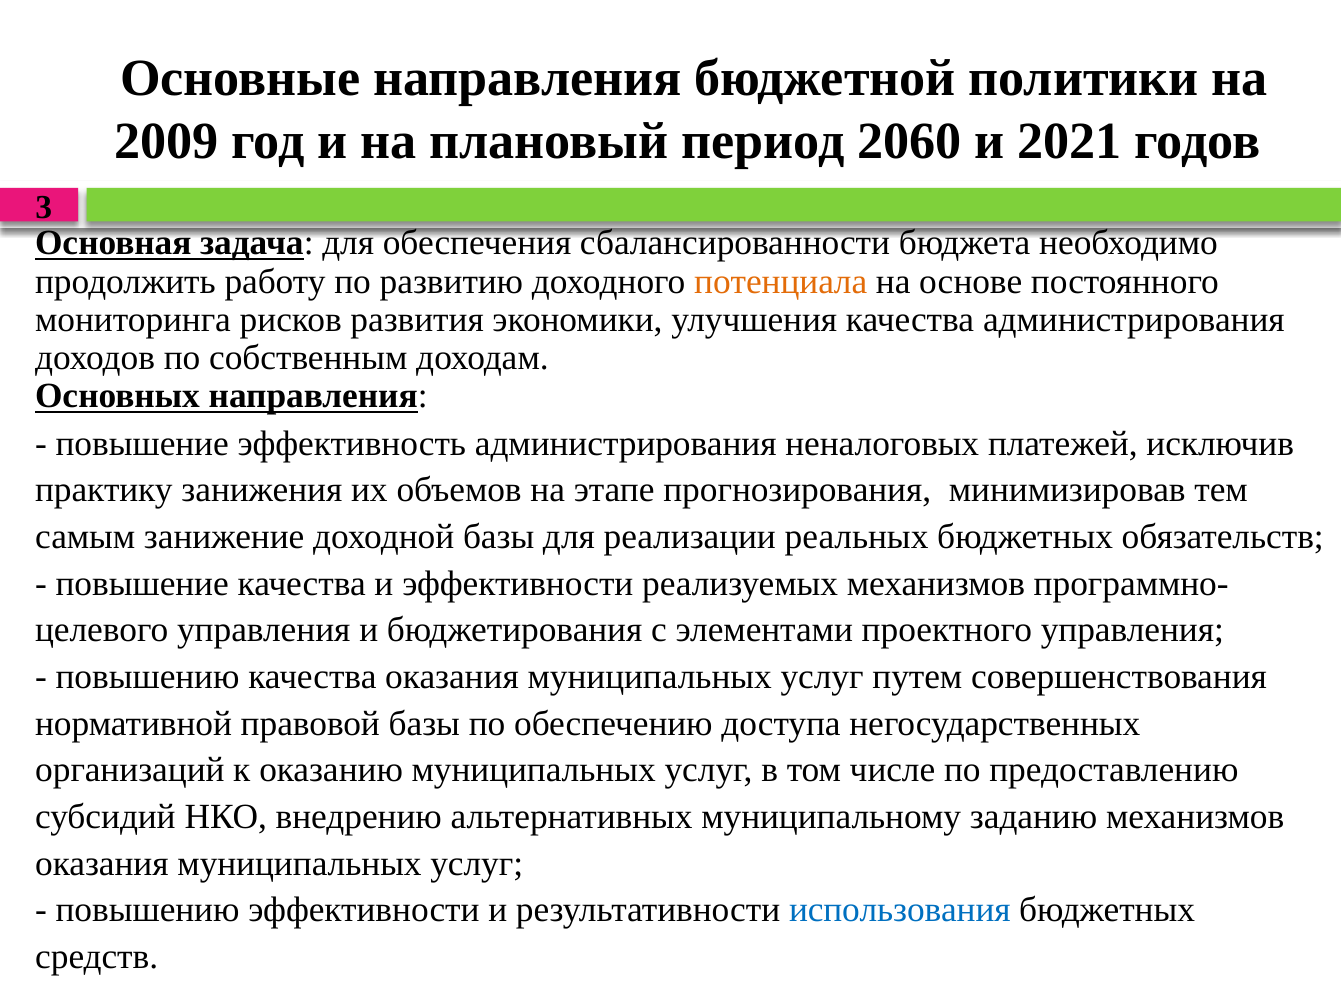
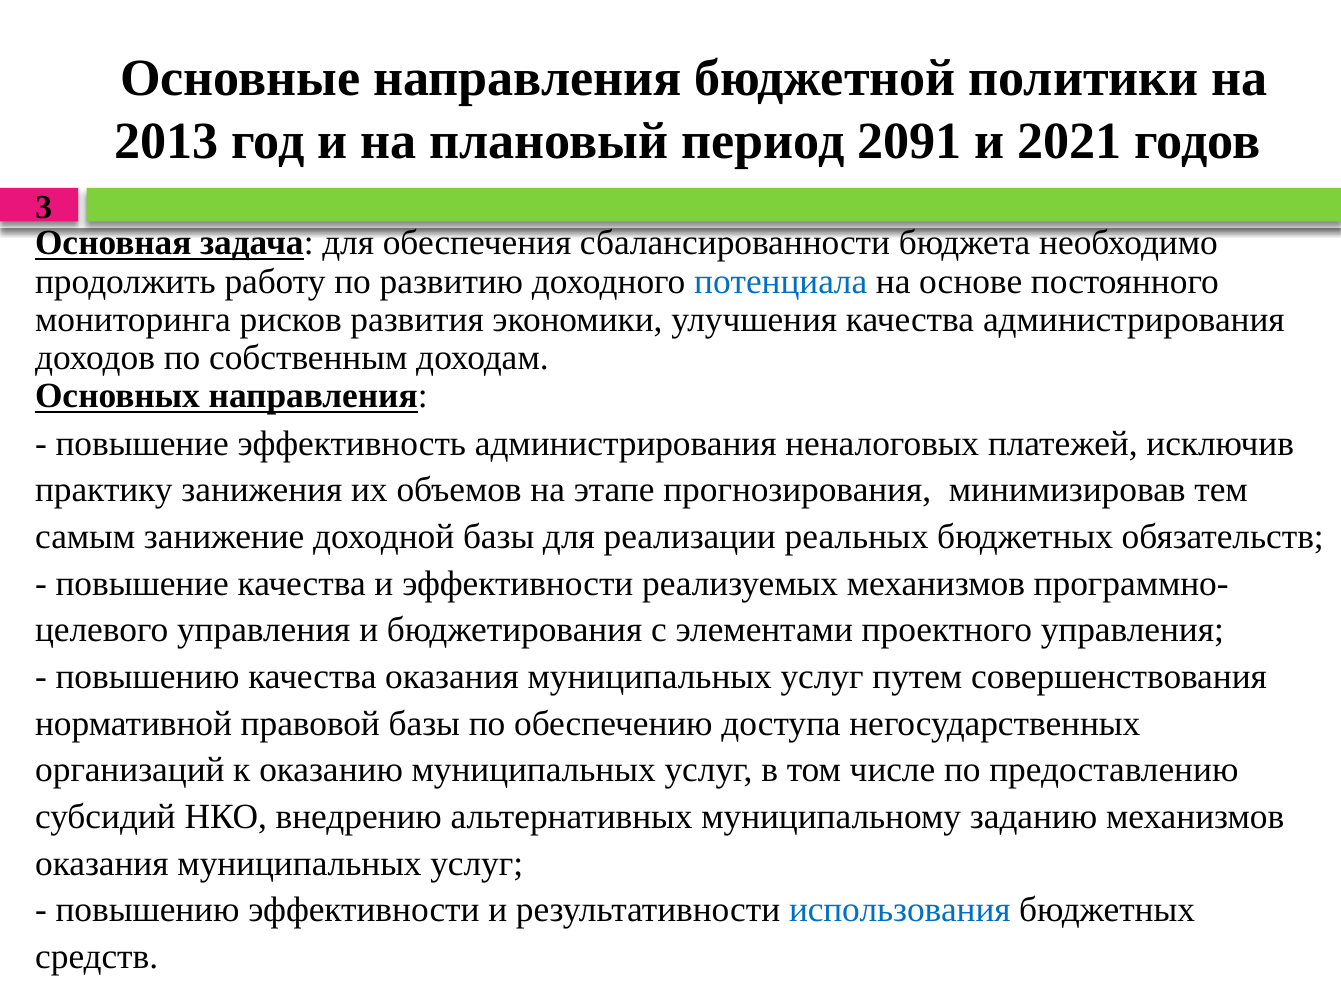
2009: 2009 -> 2013 (166, 141)
2060: 2060 -> 2091 (909, 141)
потенциала colour: orange -> blue (781, 281)
